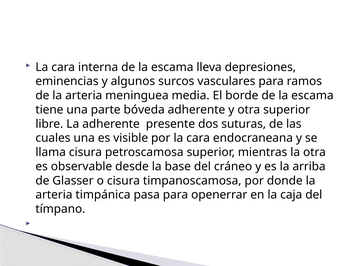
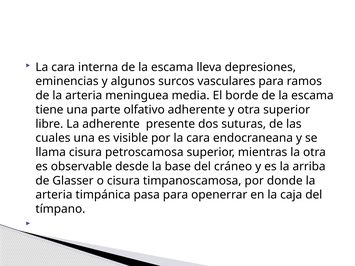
bóveda: bóveda -> olfativo (144, 110)
